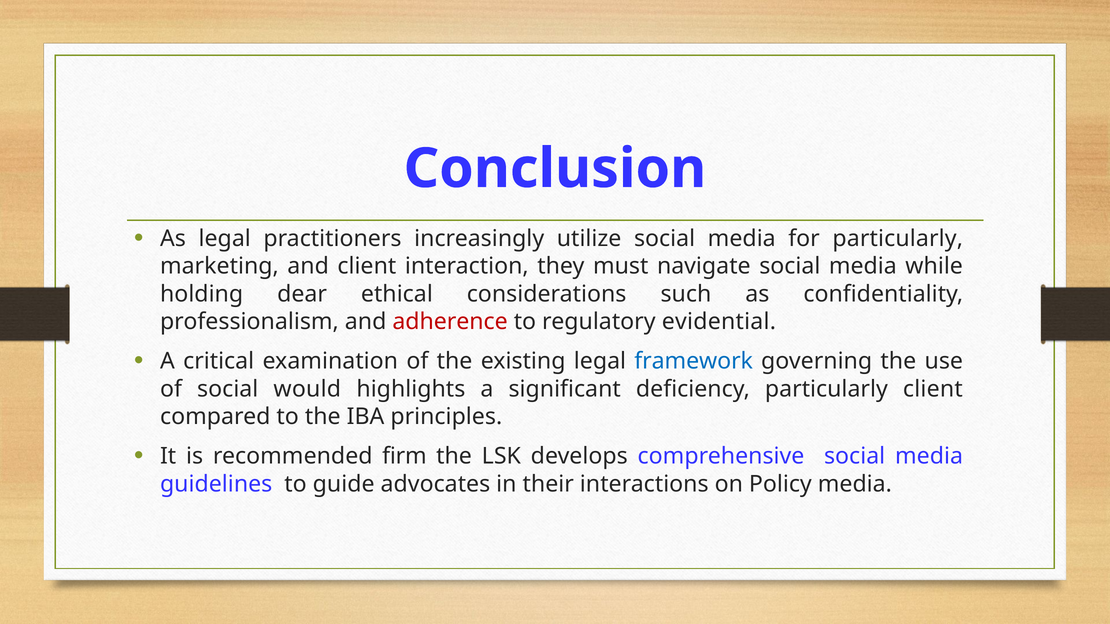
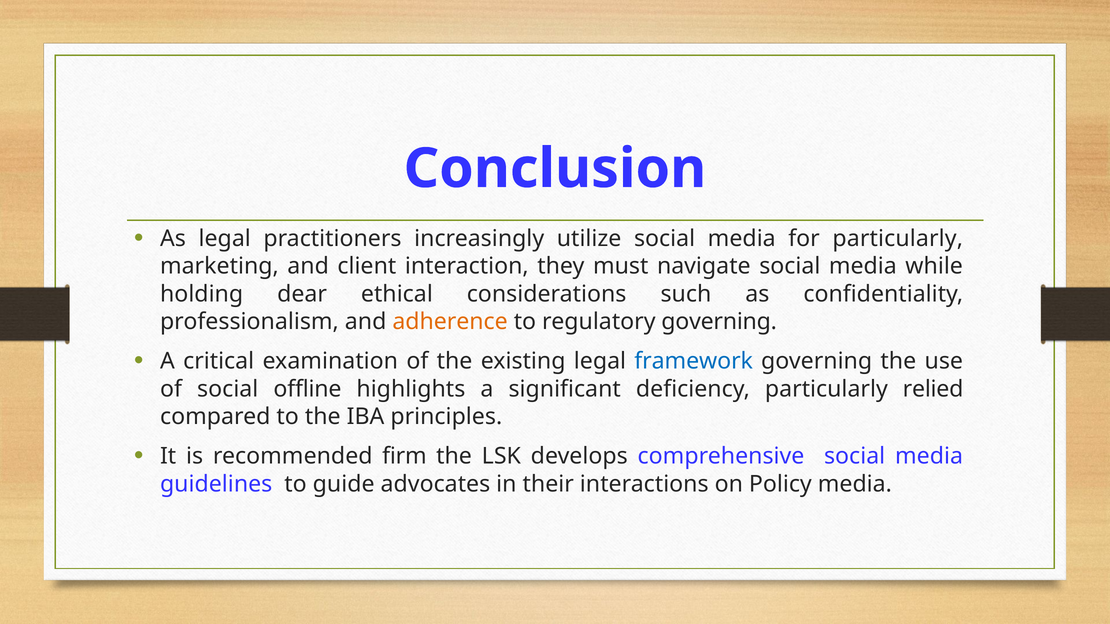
adherence colour: red -> orange (450, 322)
regulatory evidential: evidential -> governing (719, 322)
would: would -> offline (307, 389)
particularly client: client -> relied (933, 389)
